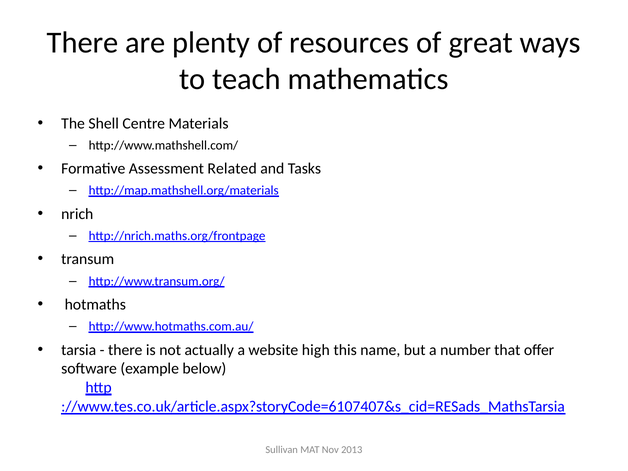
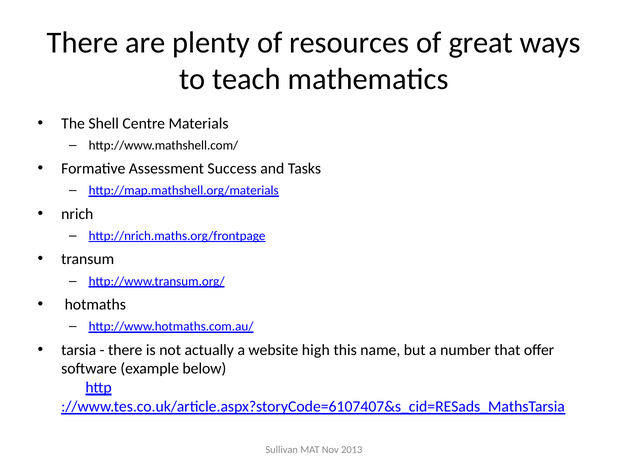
Related: Related -> Success (232, 169)
